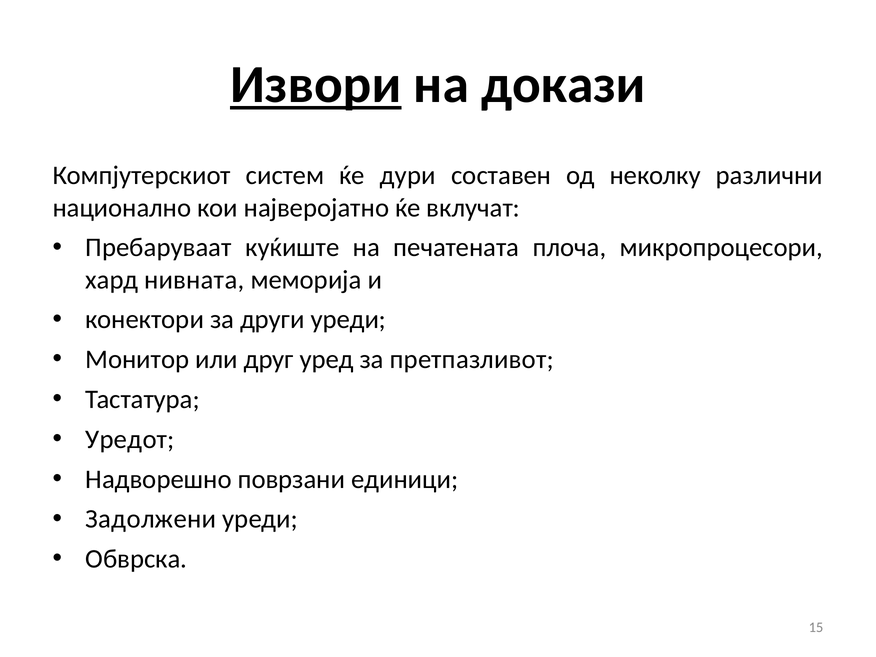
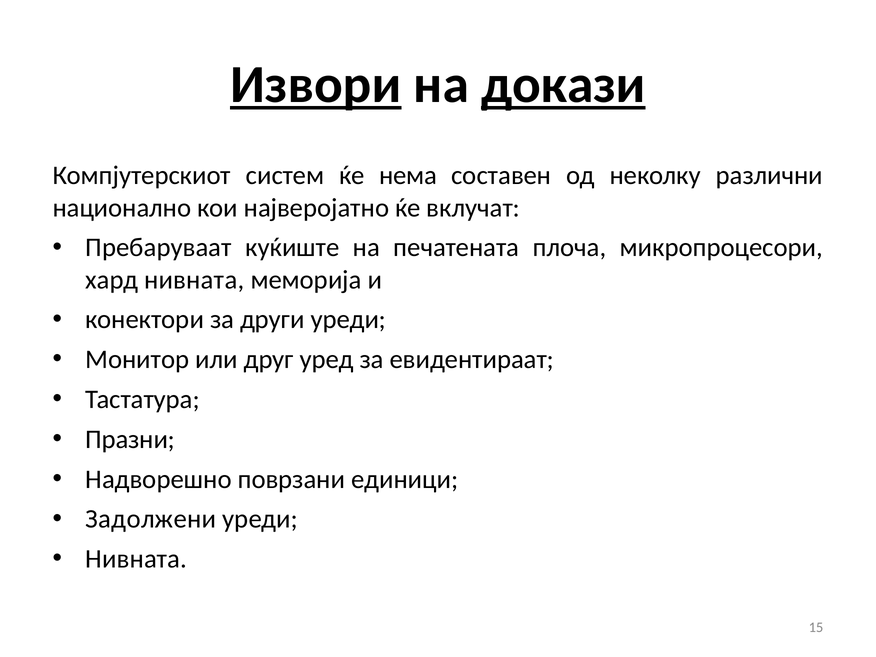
докази underline: none -> present (563, 85)
дури: дури -> нема (408, 176)
претпазливот: претпазливот -> евидентираат (472, 360)
Уредот: Уредот -> Празни (130, 439)
Обврска: Обврска -> Нивната (136, 559)
